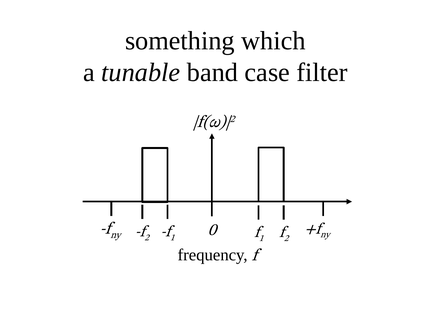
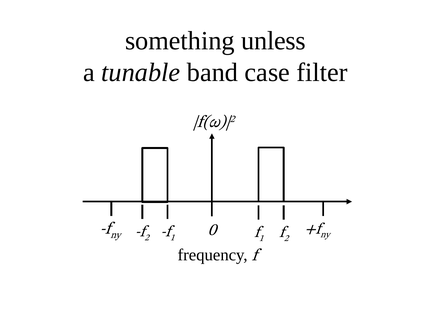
which: which -> unless (274, 41)
